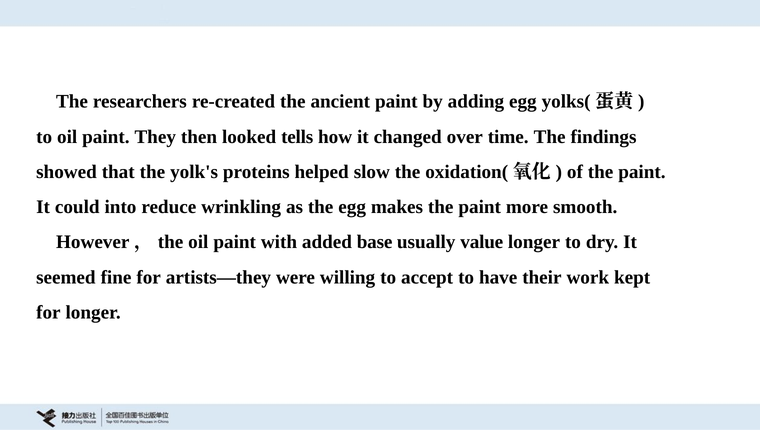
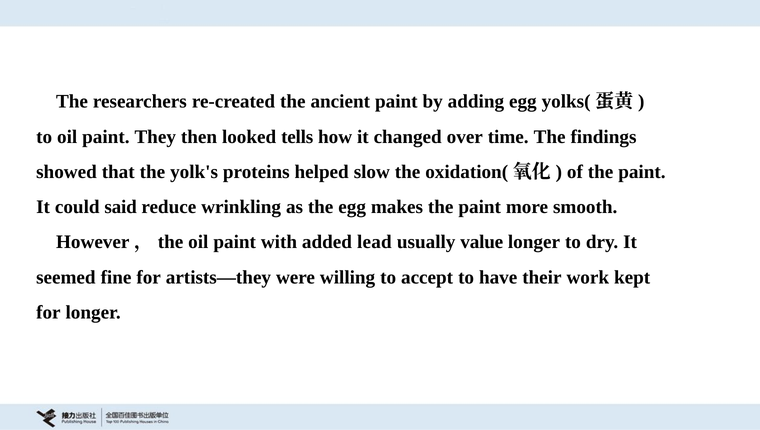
into: into -> said (121, 207)
base: base -> lead (374, 242)
